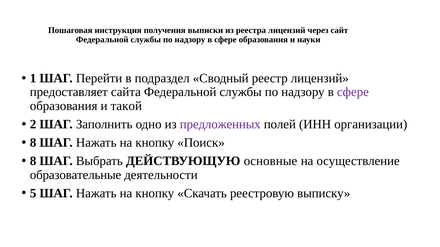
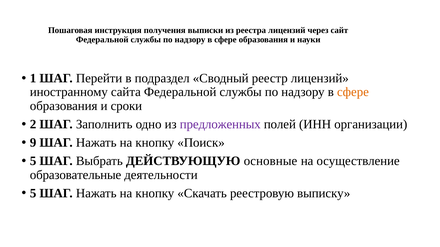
предоставляет: предоставляет -> иностранному (69, 92)
сфере colour: purple -> orange (353, 92)
такой: такой -> сроки (126, 106)
8: 8 -> 9 (33, 143)
8: 8 -> 5 (33, 161)
